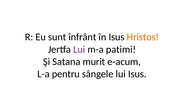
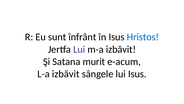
Hristos colour: orange -> blue (143, 37)
m-a patimi: patimi -> izbăvit (121, 49)
L-a pentru: pentru -> izbăvit (66, 74)
